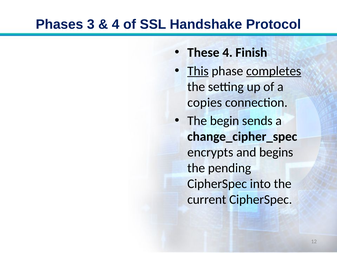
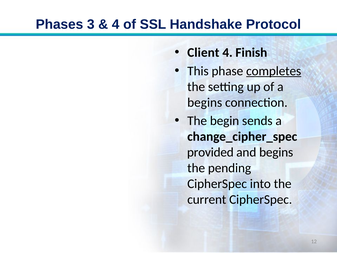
These: These -> Client (203, 53)
This underline: present -> none (198, 71)
copies: copies -> begins (205, 102)
encrypts: encrypts -> provided (210, 152)
